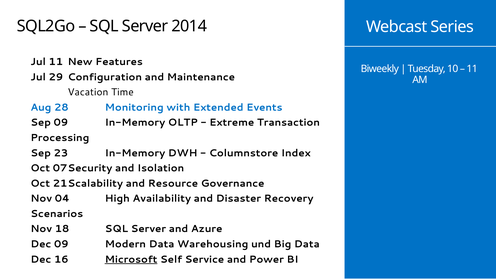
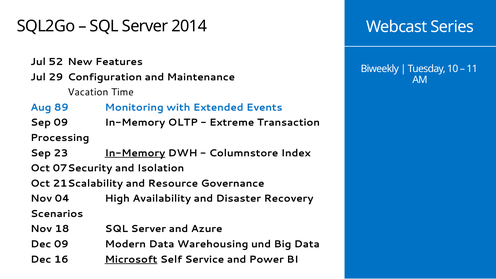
Jul 11: 11 -> 52 (56, 62)
28: 28 -> 89 (61, 107)
In-Memory underline: none -> present (135, 153)
